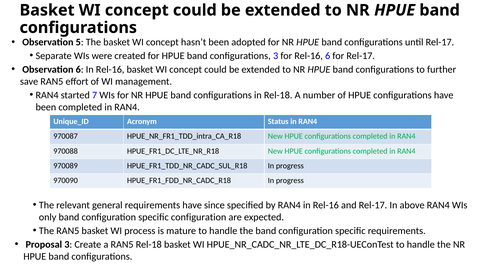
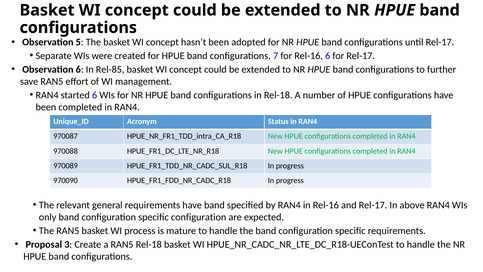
configurations 3: 3 -> 7 (276, 56)
6 In Rel-16: Rel-16 -> Rel-85 (110, 69)
started 7: 7 -> 6 (95, 95)
have since: since -> band (214, 205)
